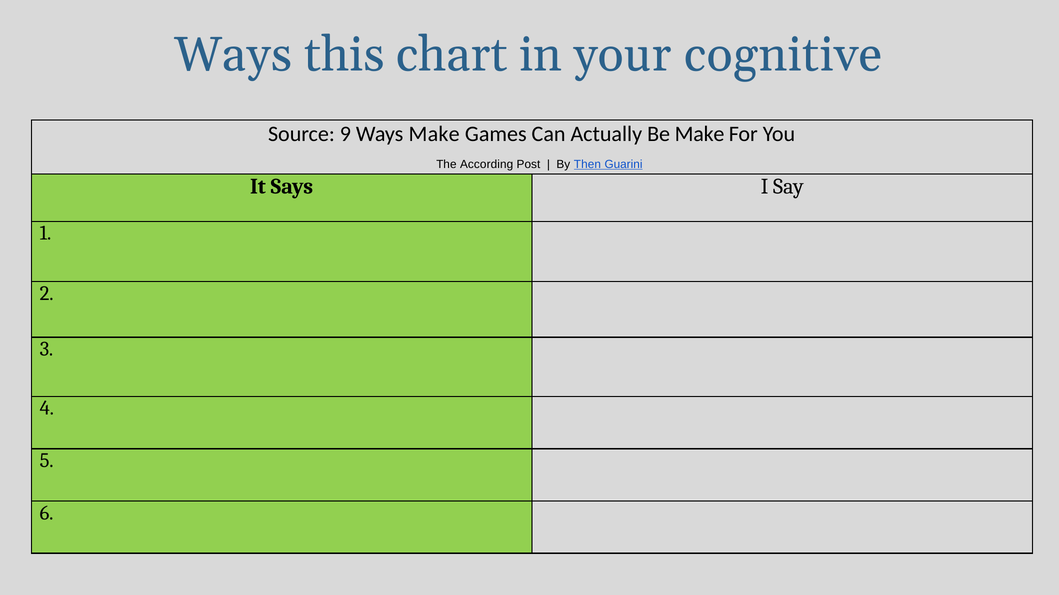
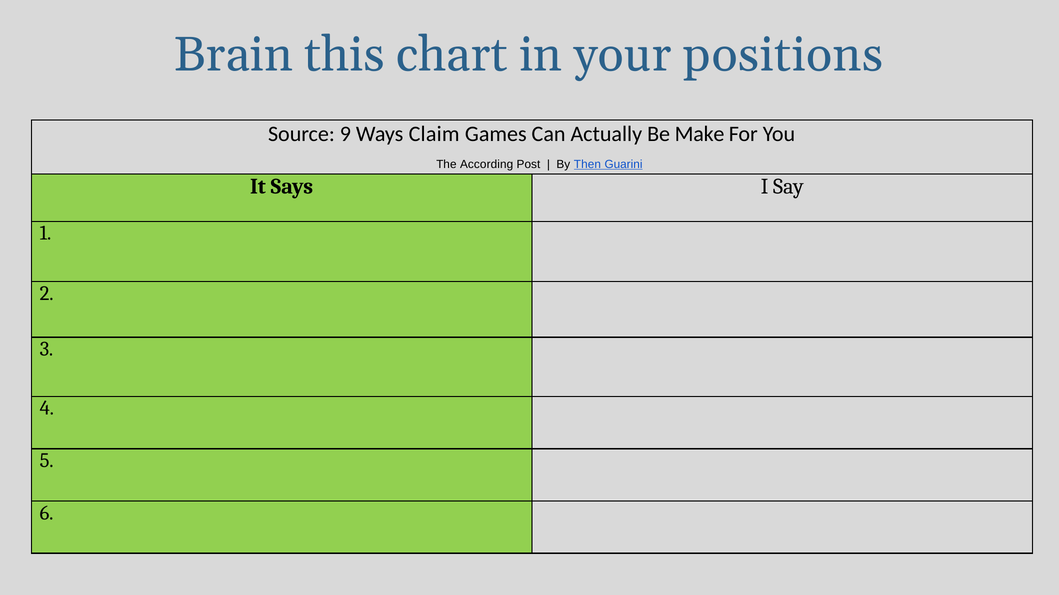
Ways: Ways -> Brain (233, 55)
cognitive: cognitive -> positions (783, 55)
Ways Make: Make -> Claim (434, 134)
